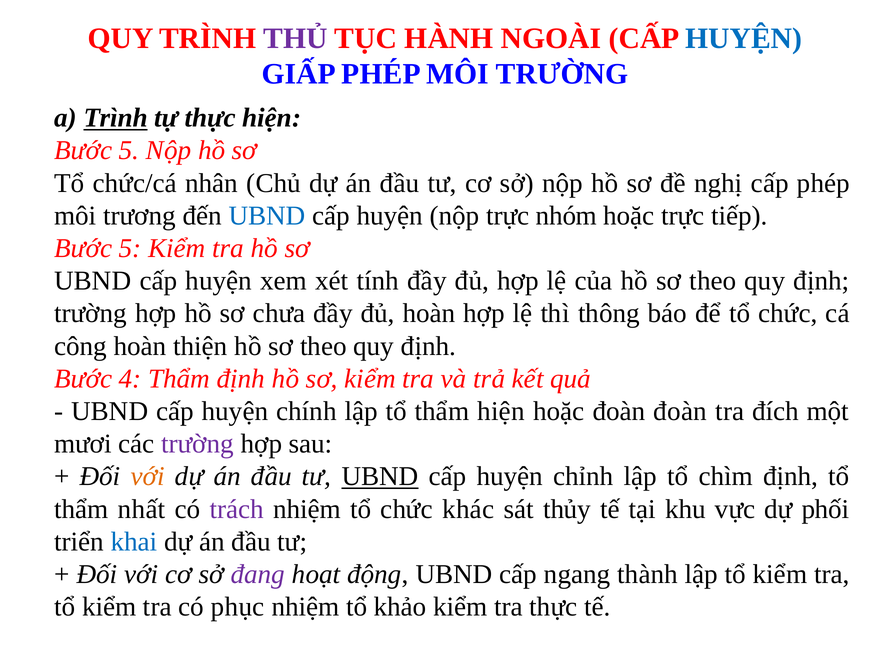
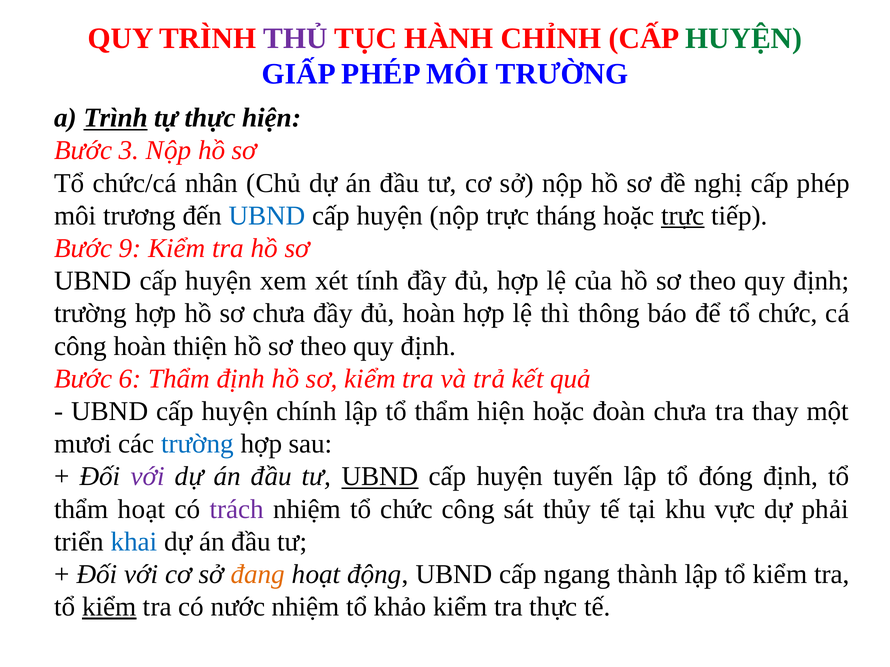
NGOÀI: NGOÀI -> CHỈNH (551, 39)
HUYỆN colour: blue -> green (744, 39)
5: 5 -> 3 (129, 151)
nhóm: nhóm -> tháng (566, 216)
trực underline: none -> present (683, 216)
5: 5 -> 9 (130, 248)
4: 4 -> 6 (130, 379)
đoàn đoàn: đoàn -> chưa (680, 412)
đích: đích -> thay (775, 412)
trường colour: purple -> blue (197, 444)
với colour: orange -> purple (148, 477)
chỉnh: chỉnh -> tuyến (583, 477)
chìm: chìm -> đóng (726, 477)
thẩm nhất: nhất -> hoạt (142, 509)
chức khác: khác -> công (468, 509)
phối: phối -> phải (825, 509)
đang colour: purple -> orange (258, 575)
kiểm underline: none -> present (109, 607)
phục: phục -> nước (238, 607)
